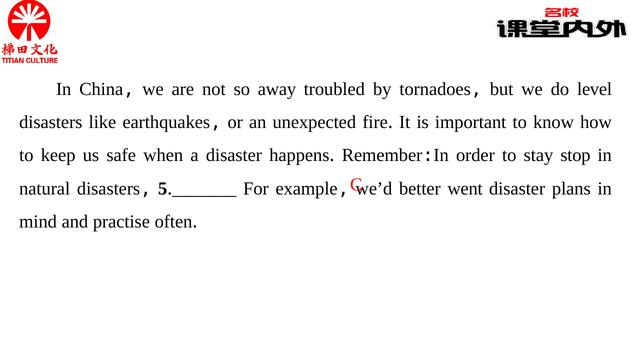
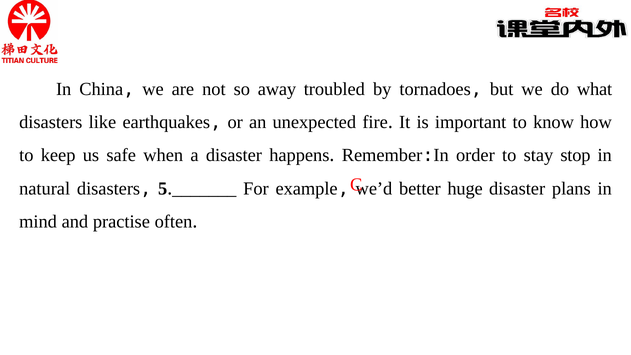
level: level -> what (595, 89)
went: went -> huge (465, 188)
